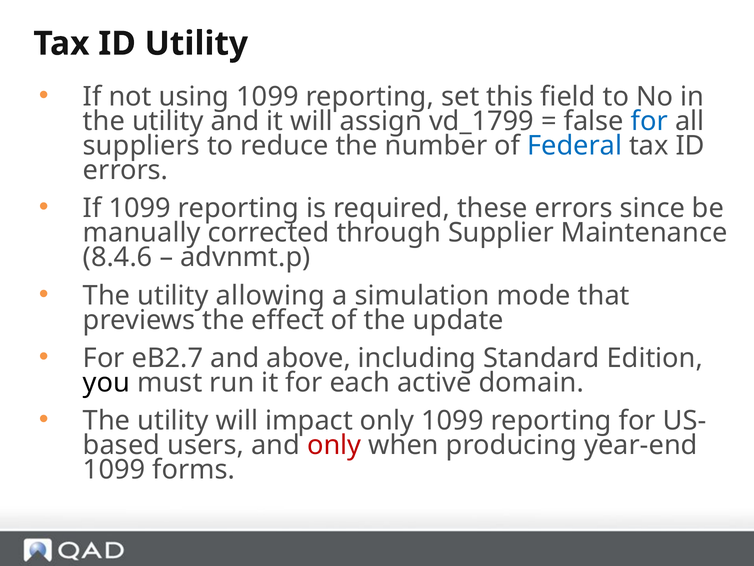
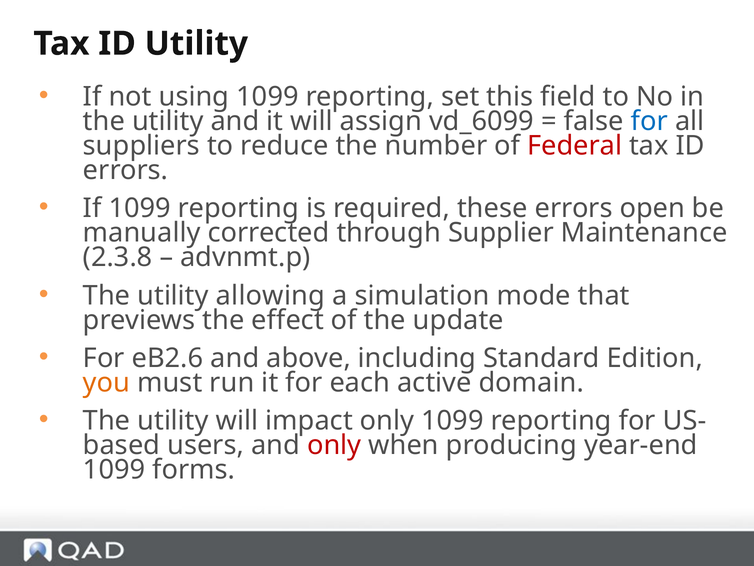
vd_1799: vd_1799 -> vd_6099 (482, 121)
Federal colour: blue -> red (575, 146)
since: since -> open (652, 208)
8.4.6: 8.4.6 -> 2.3.8 (118, 257)
eB2.7: eB2.7 -> eB2.6 (168, 358)
you colour: black -> orange (107, 382)
